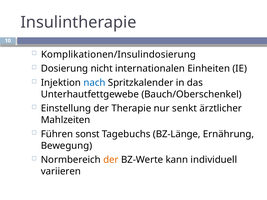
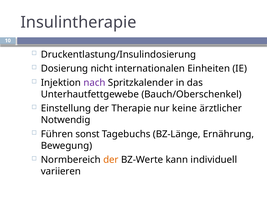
Komplikationen/Insulindosierung: Komplikationen/Insulindosierung -> Druckentlastung/Insulindosierung (119, 54)
nach colour: blue -> purple (94, 83)
senkt: senkt -> keine (185, 109)
Mahlzeiten: Mahlzeiten -> Notwendig (66, 120)
